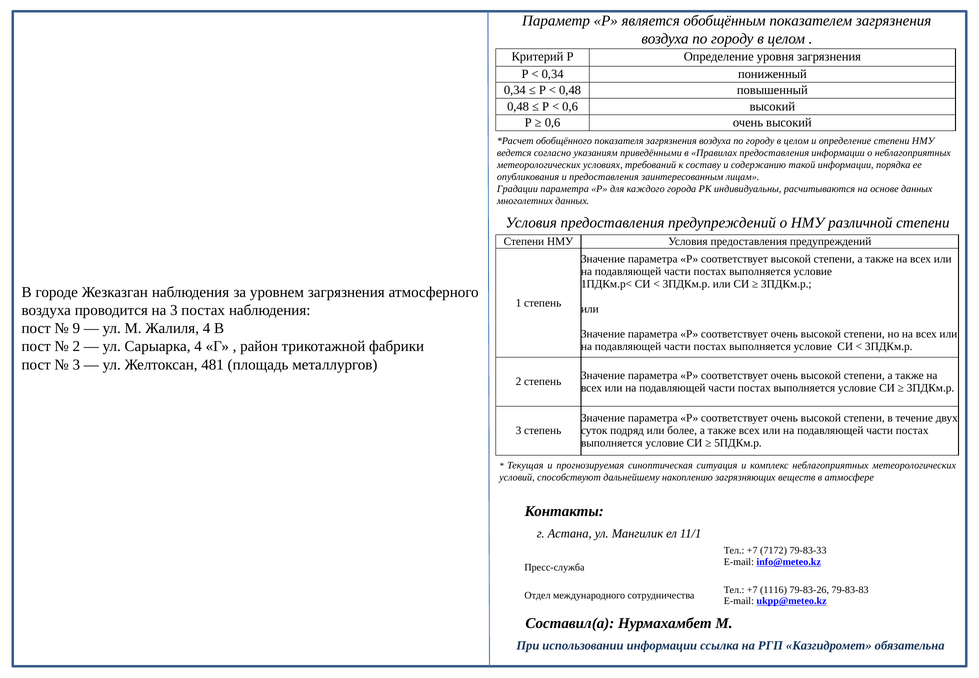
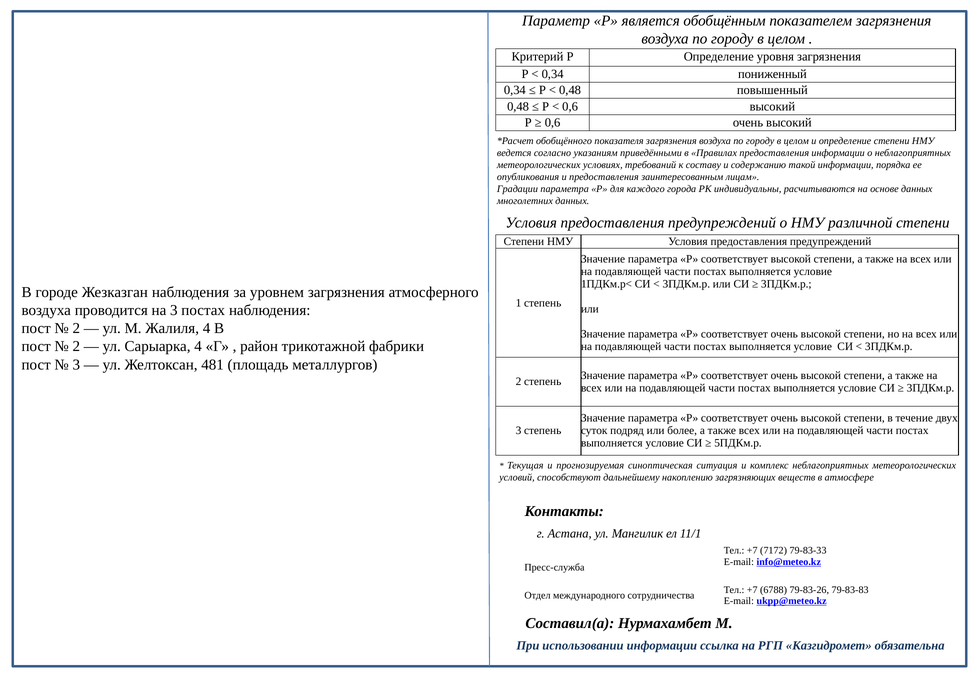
9: 9 -> 2 (76, 328)
1116: 1116 -> 6788 (774, 589)
